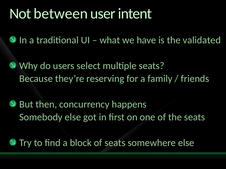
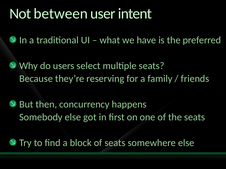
validated: validated -> preferred (202, 40)
